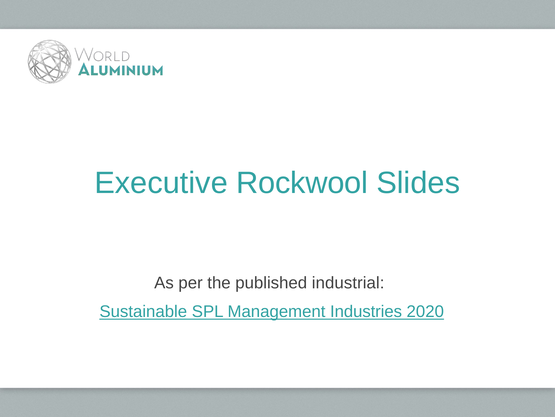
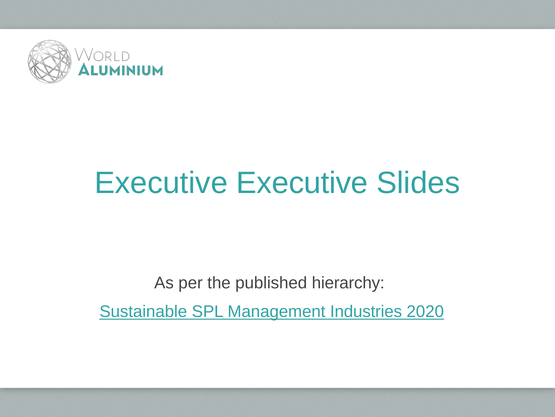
Executive Rockwool: Rockwool -> Executive (302, 183)
industrial: industrial -> hierarchy (348, 283)
